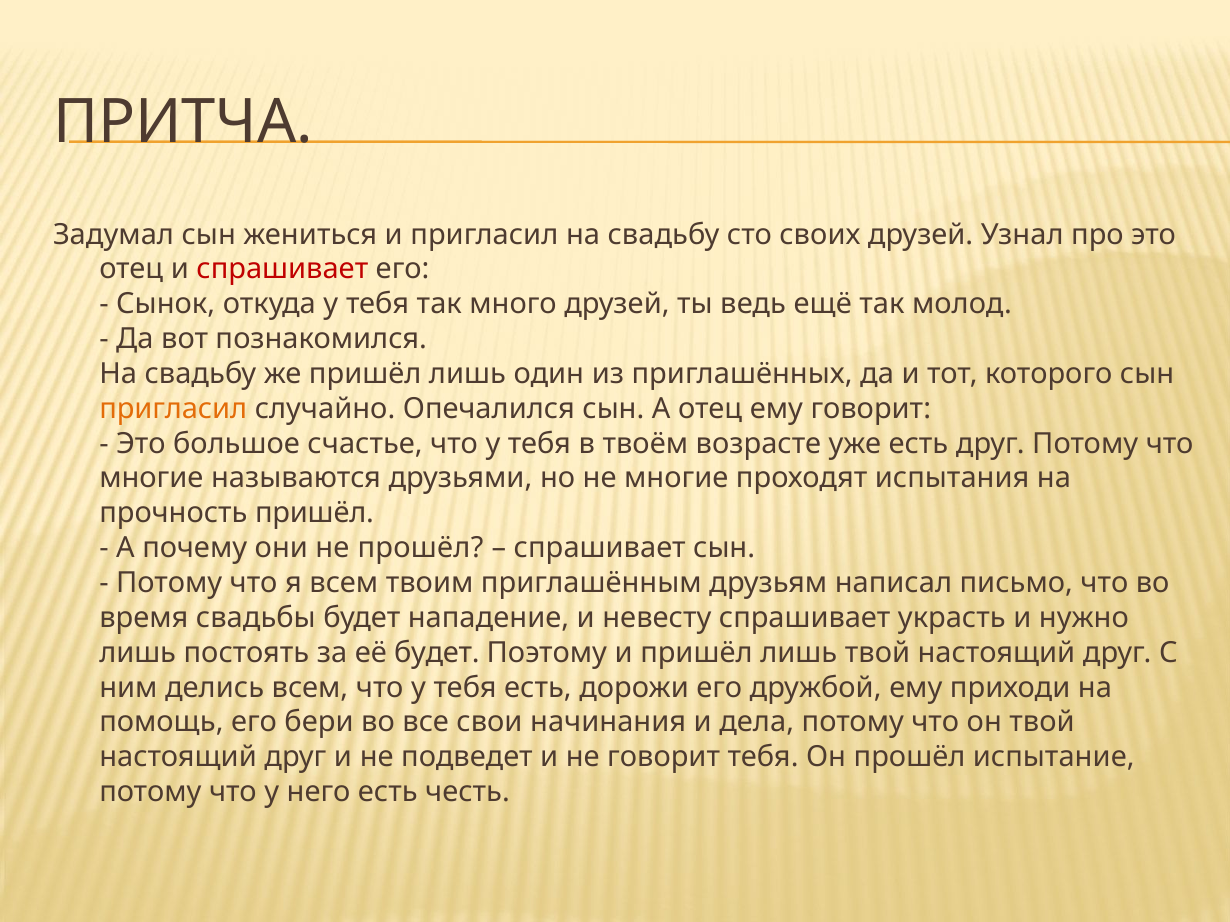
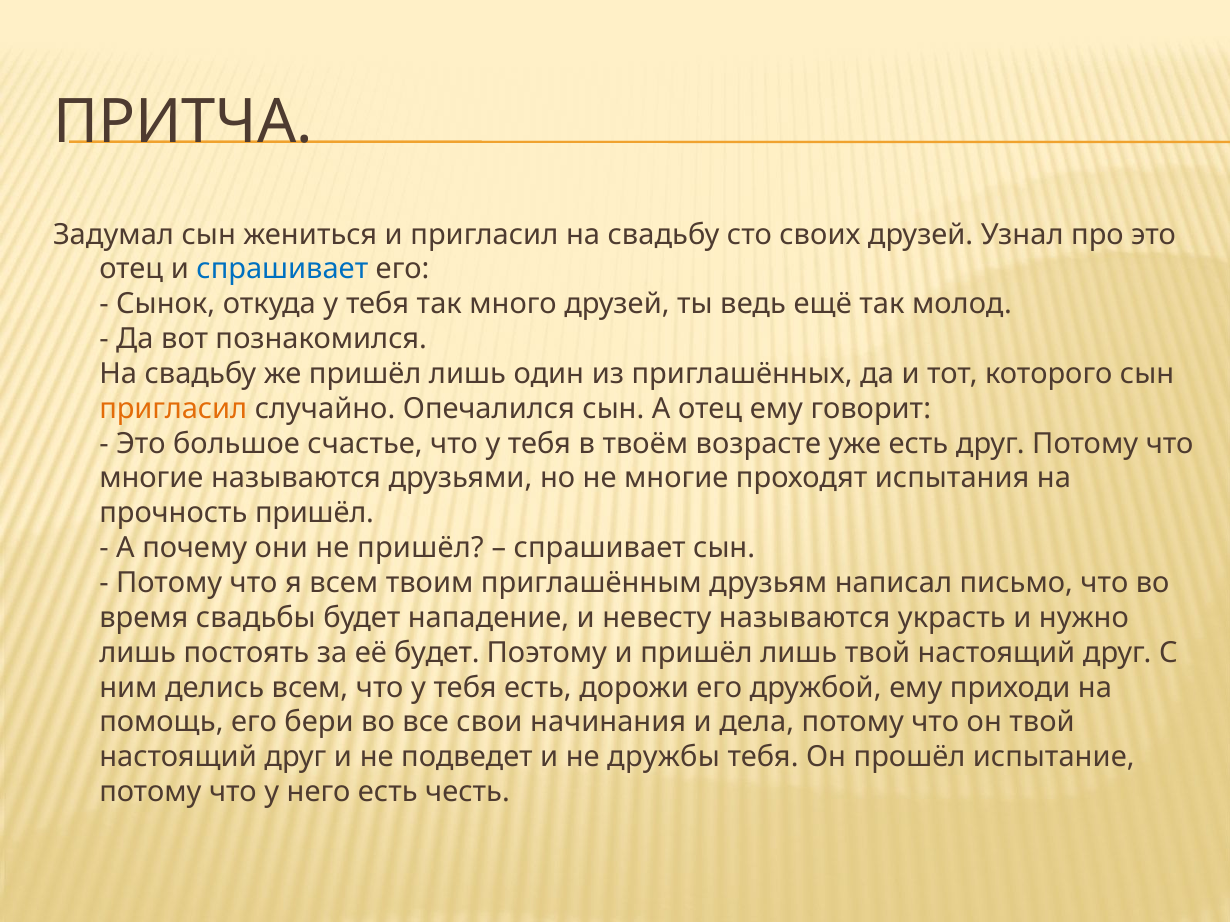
спрашивает colour: red -> blue (282, 269)
не прошёл: прошёл -> пришёл (420, 548)
невесту спрашивает: спрашивает -> называются (805, 618)
не говорит: говорит -> дружбы (663, 758)
